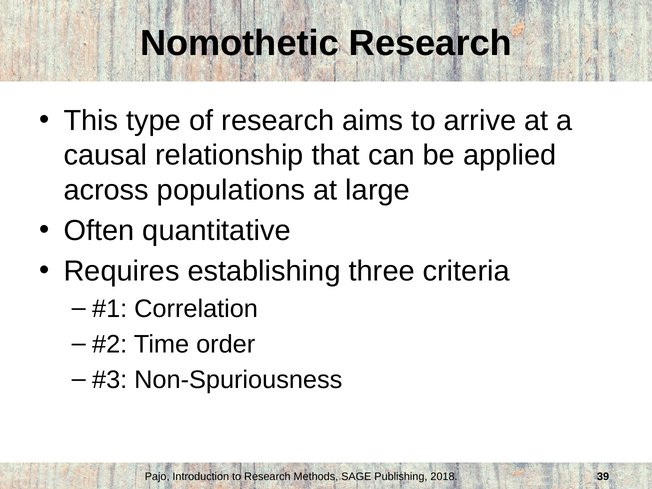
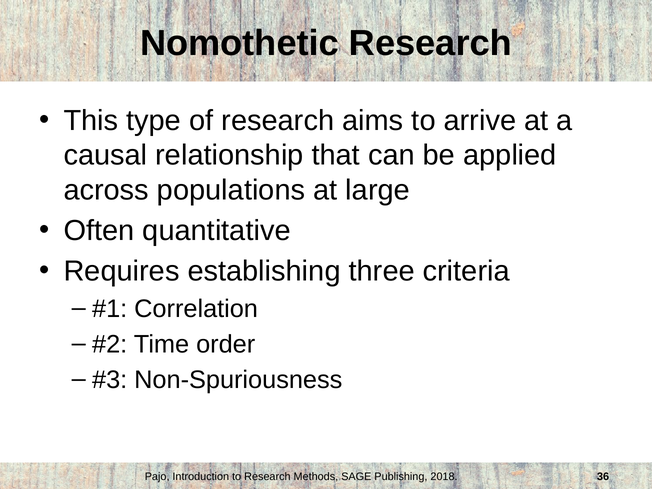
39: 39 -> 36 (603, 477)
